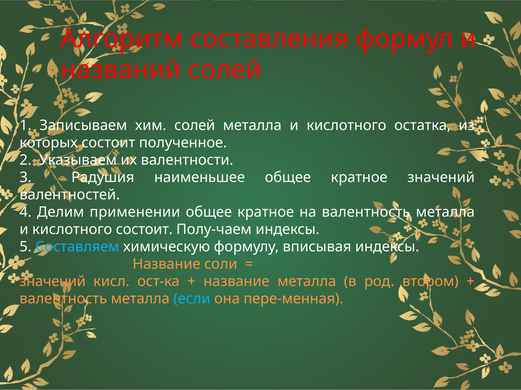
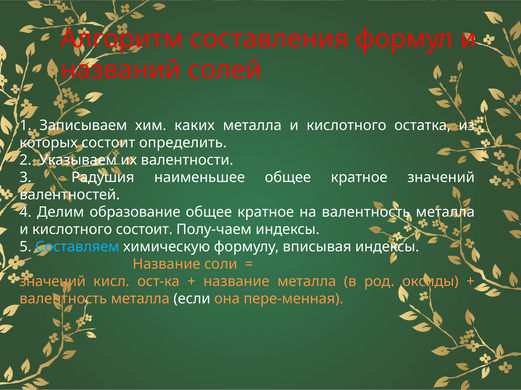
хим солей: солей -> каких (195, 126)
полученное: полученное -> определить (183, 143)
применении: применении -> образование (135, 212)
втором: втором -> оксиды (430, 282)
если colour: light blue -> white (192, 299)
